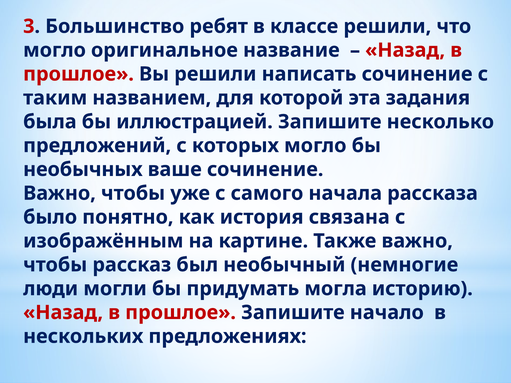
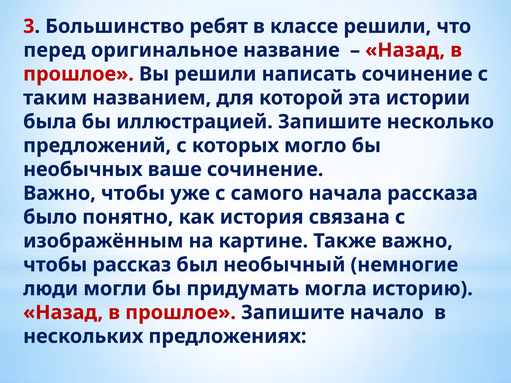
могло: могло -> перед (54, 50)
задания: задания -> истории (428, 98)
